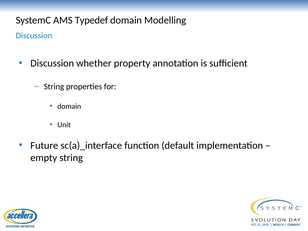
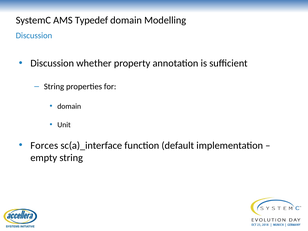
Future: Future -> Forces (44, 145)
